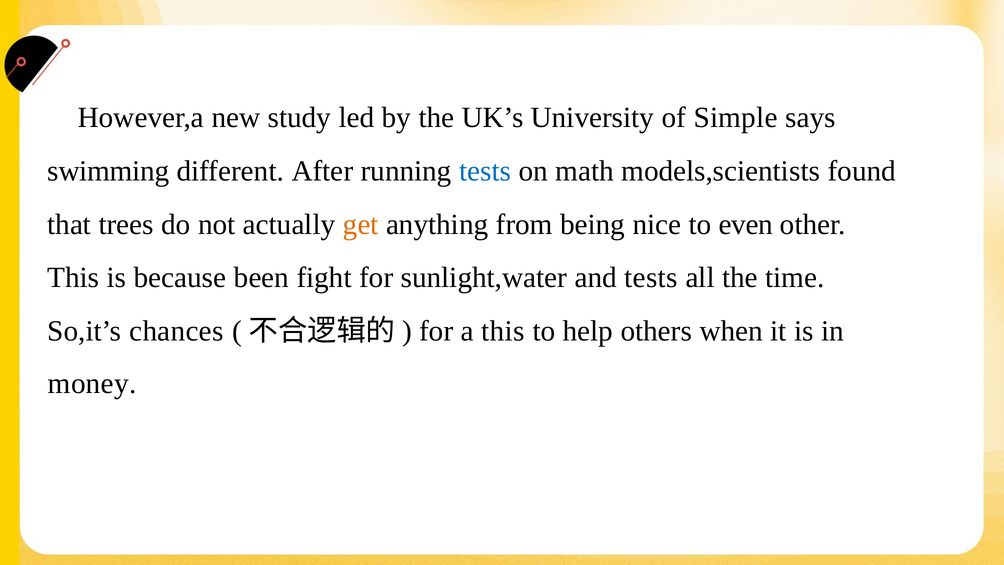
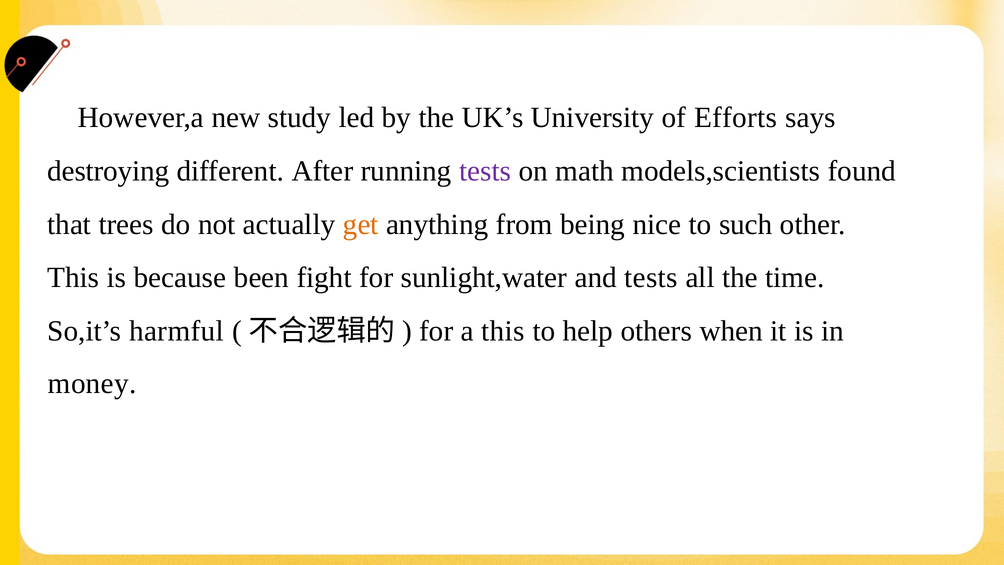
Simple: Simple -> Efforts (736, 118)
swimming: swimming -> destroying (108, 171)
tests colour: blue -> purple (485, 171)
even: even -> such (746, 224)
chances: chances -> harmful (176, 331)
